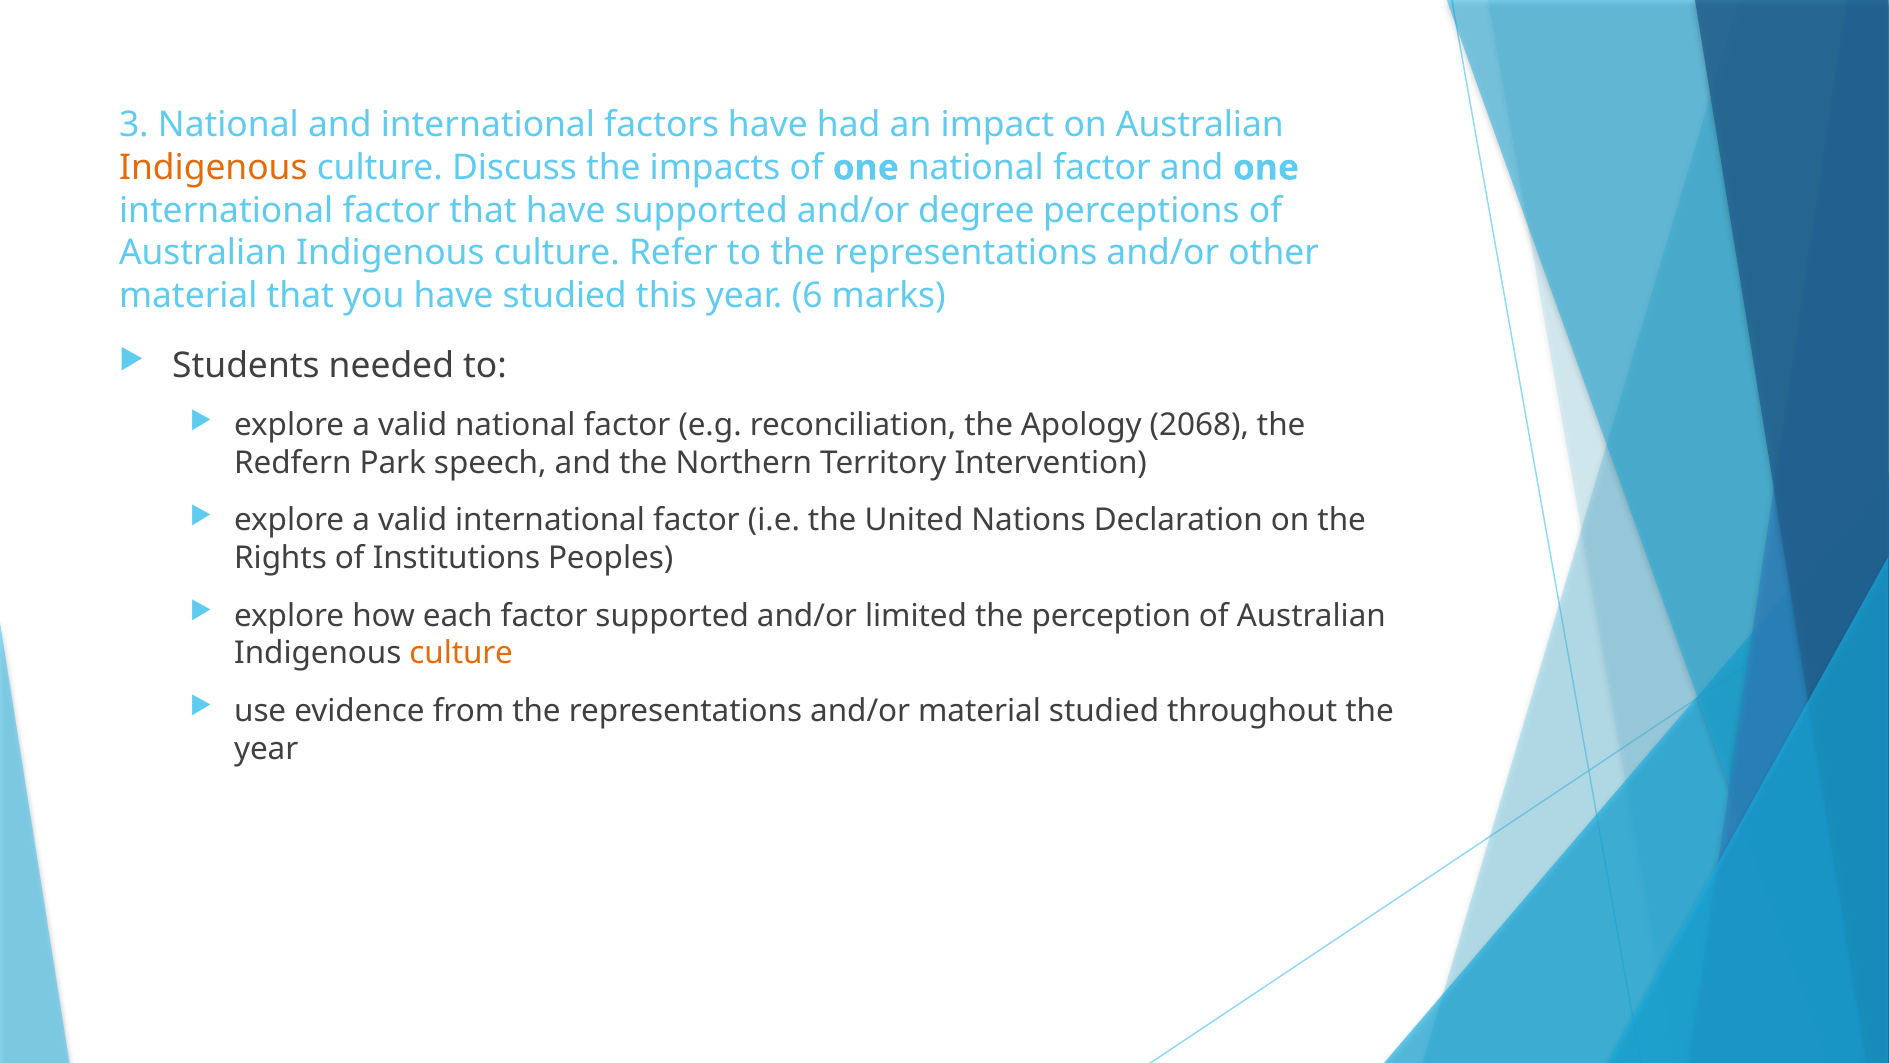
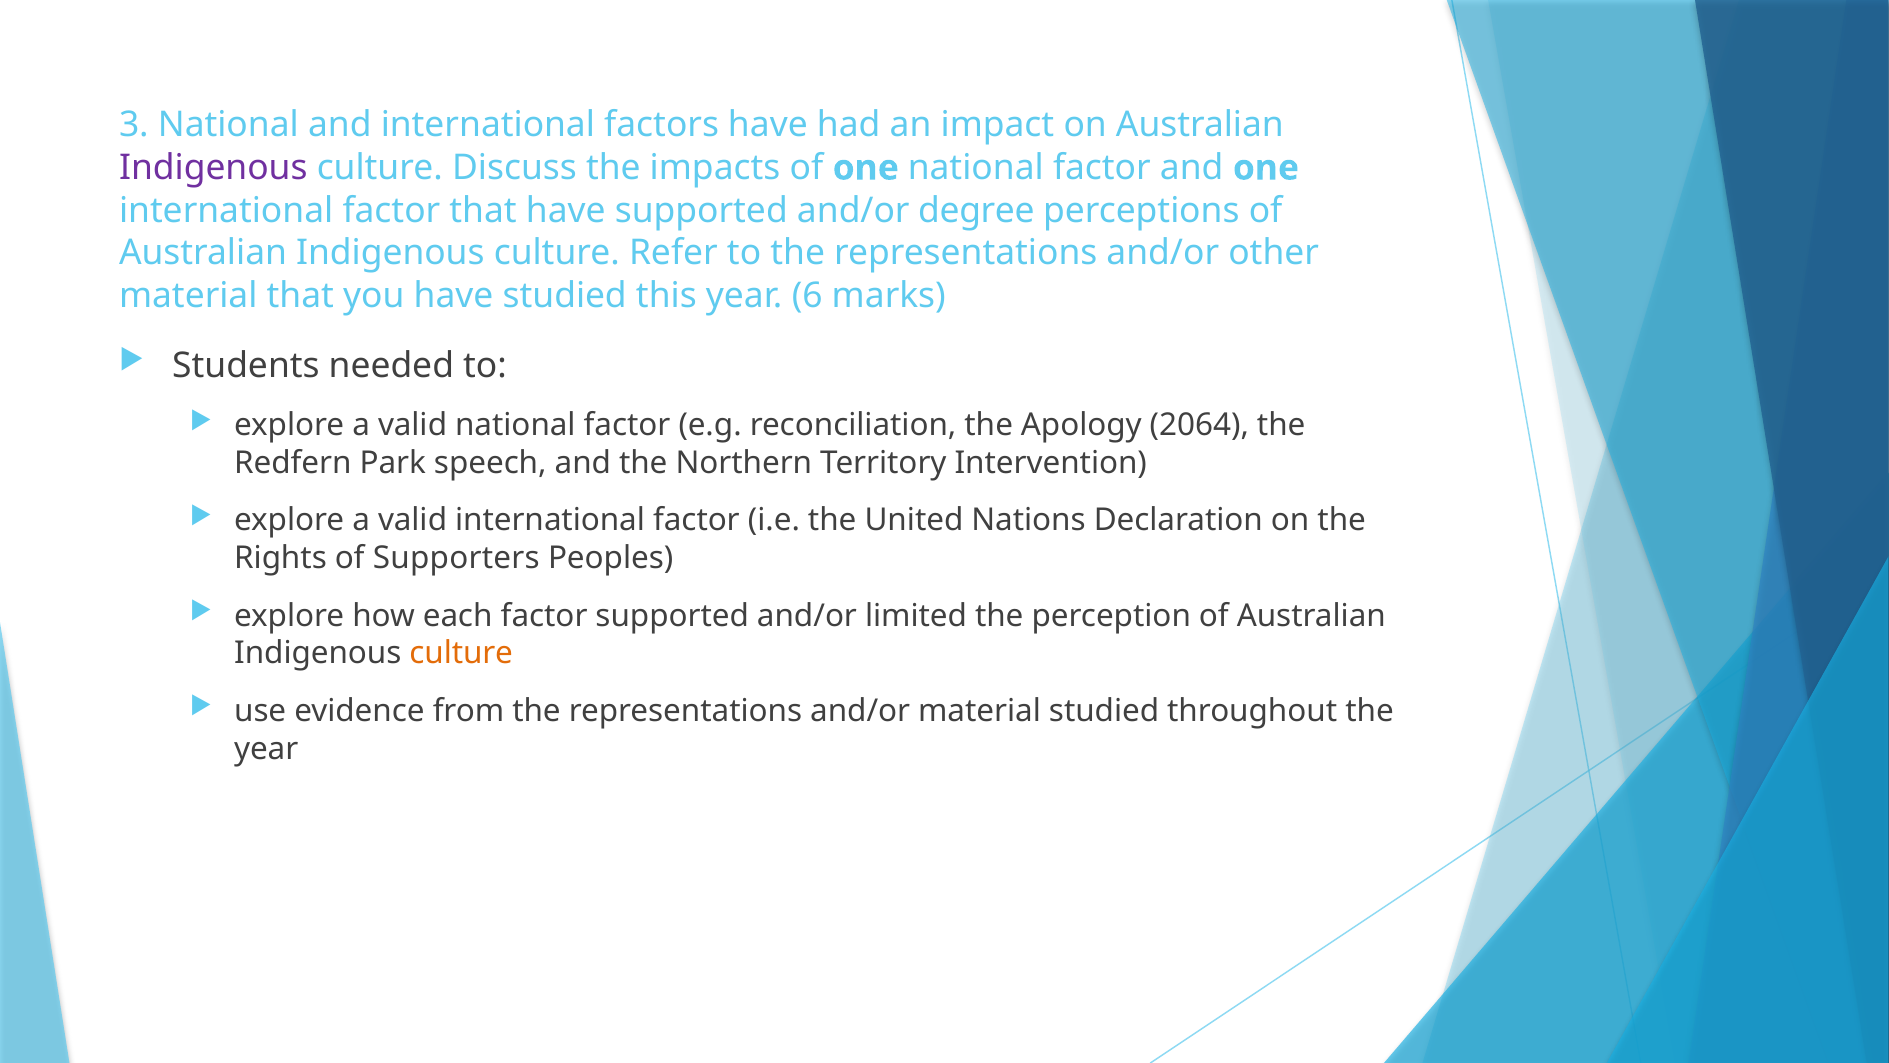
Indigenous colour: orange -> purple (213, 168)
2068: 2068 -> 2064 (1199, 425)
Institutions: Institutions -> Supporters (456, 558)
